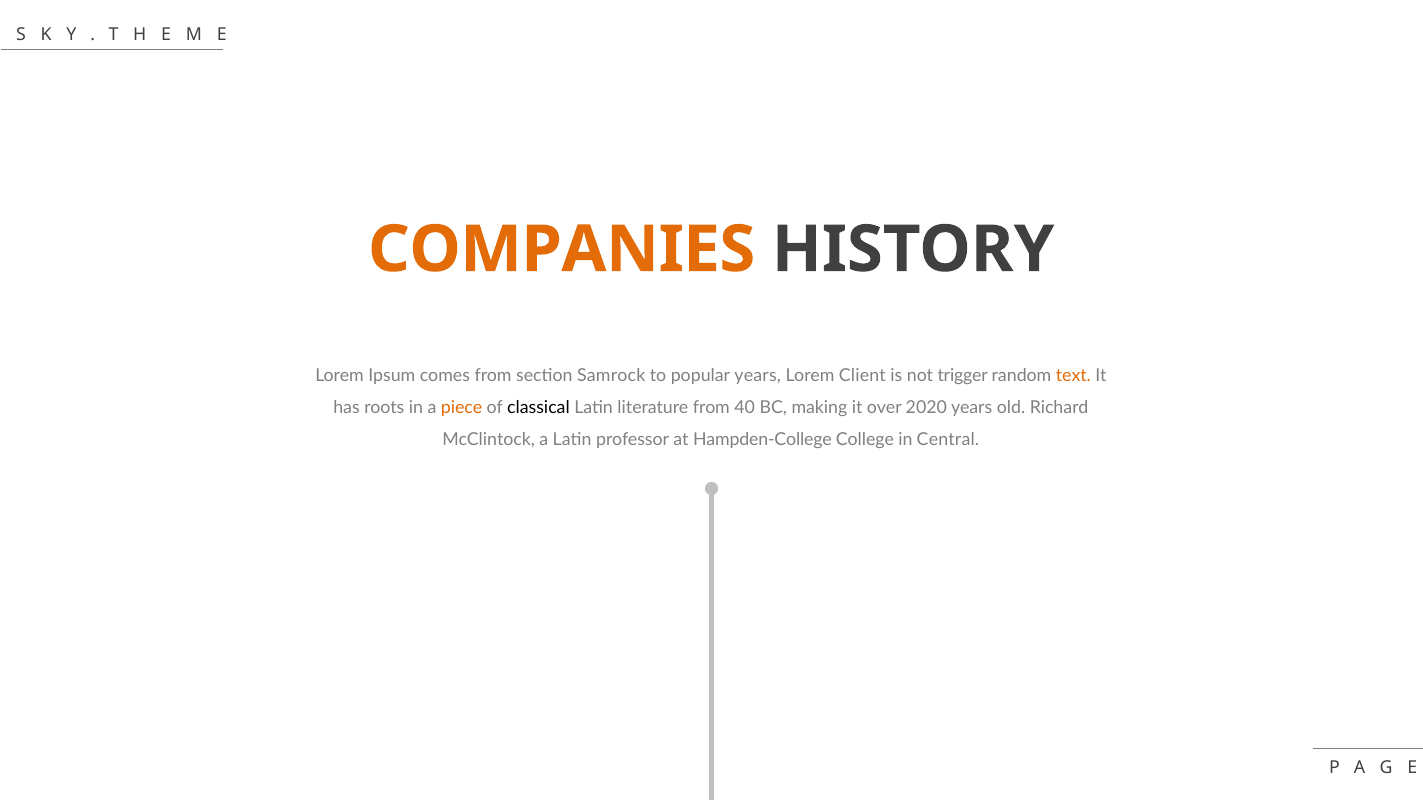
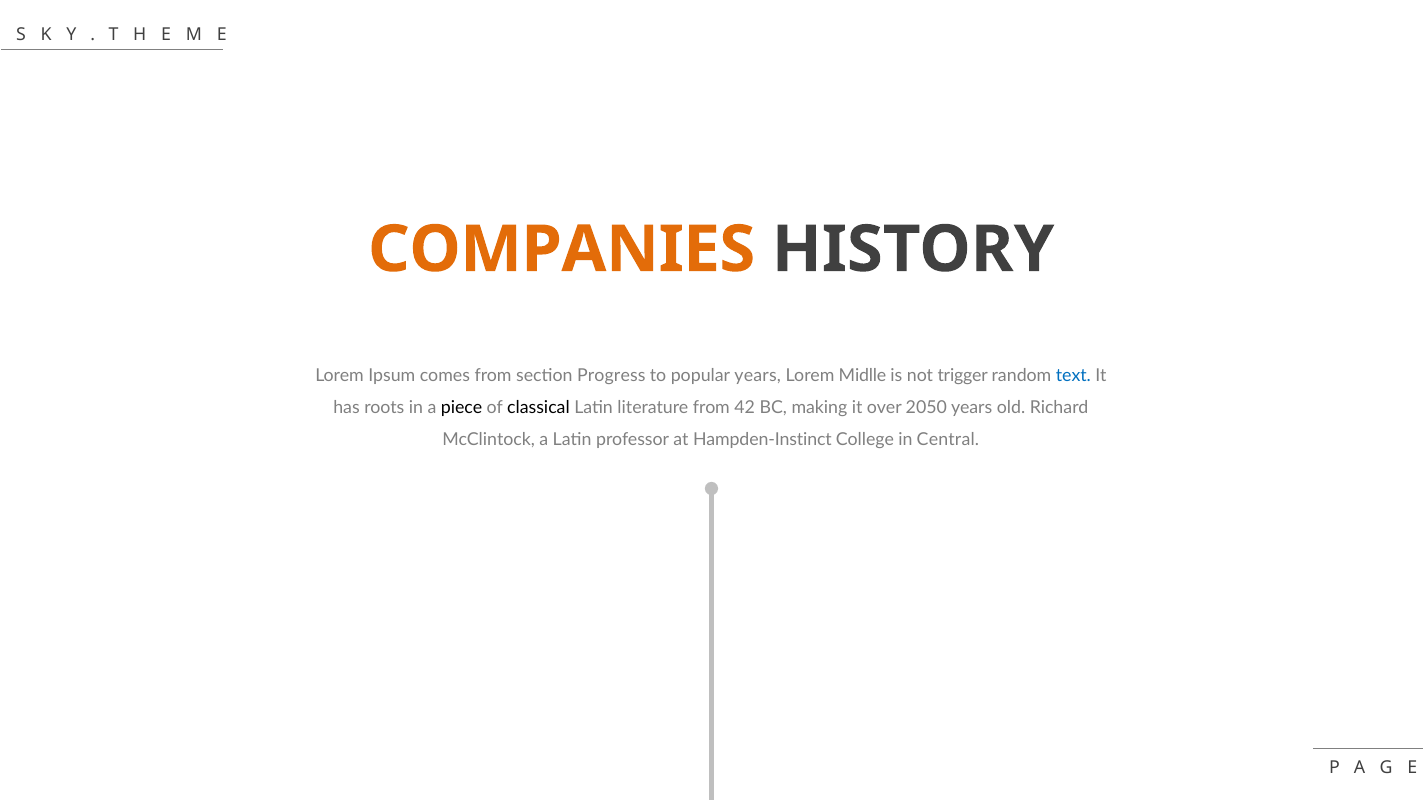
Samrock: Samrock -> Progress (611, 376)
Client: Client -> Midlle (863, 376)
text colour: orange -> blue (1073, 376)
piece colour: orange -> black (462, 408)
40: 40 -> 42 (745, 408)
2020: 2020 -> 2050 (926, 408)
Hampden-College: Hampden-College -> Hampden-Instinct (762, 440)
